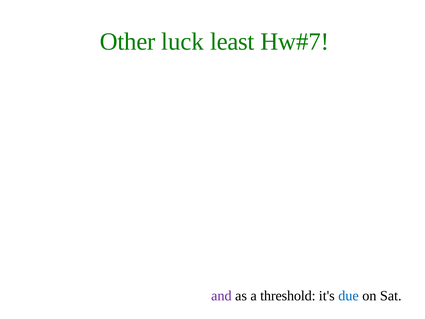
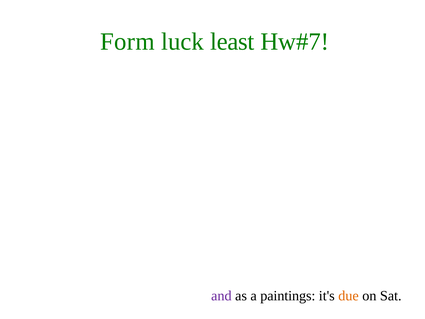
Other: Other -> Form (127, 42)
threshold: threshold -> paintings (288, 296)
due colour: blue -> orange (349, 296)
